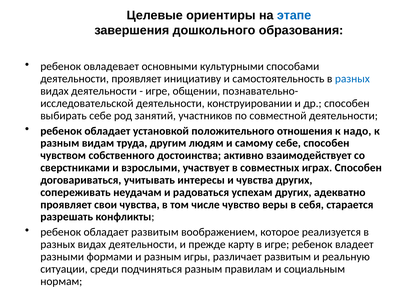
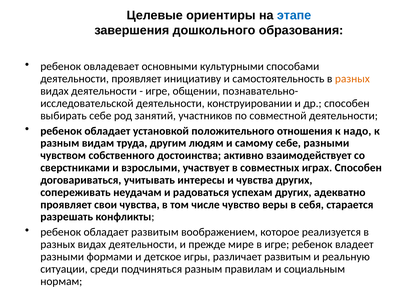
разных colour: blue -> orange (352, 79)
себе способен: способен -> разными (326, 143)
карту: карту -> мире (241, 244)
и разным: разным -> детское (163, 257)
